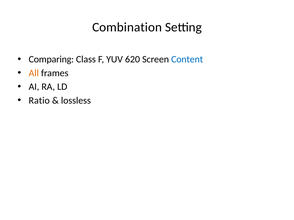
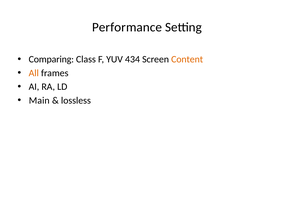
Combination: Combination -> Performance (127, 27)
620: 620 -> 434 (132, 59)
Content colour: blue -> orange (187, 59)
Ratio: Ratio -> Main (39, 101)
